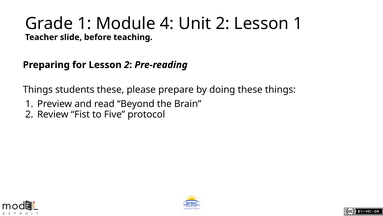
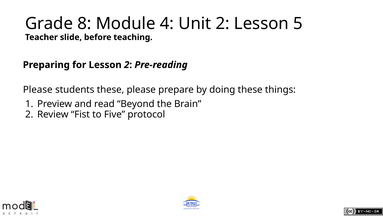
Grade 1: 1 -> 8 (84, 24)
Lesson 1: 1 -> 5 (298, 24)
Things: Things -> Please (38, 89)
